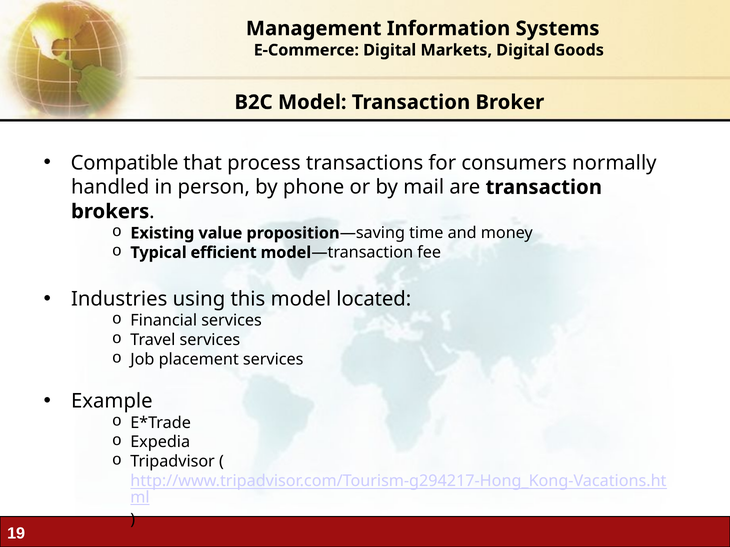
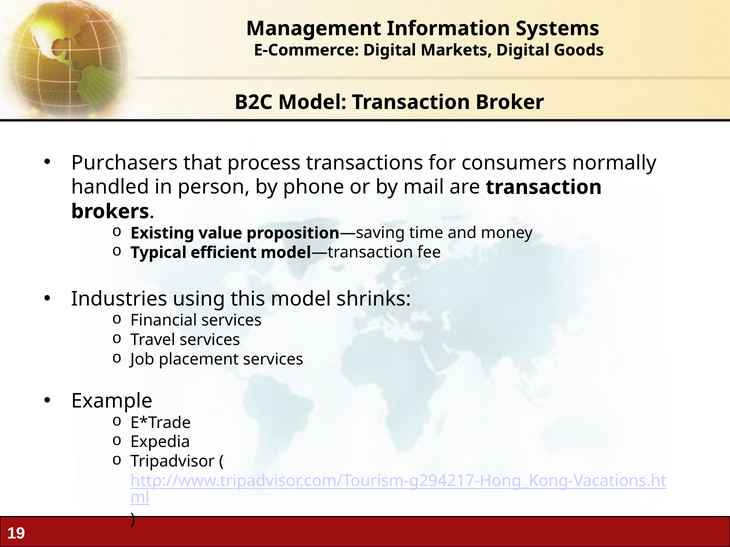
Compatible: Compatible -> Purchasers (124, 163)
located: located -> shrinks (374, 299)
